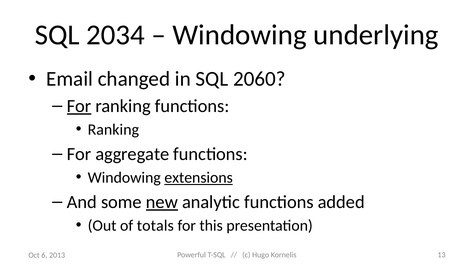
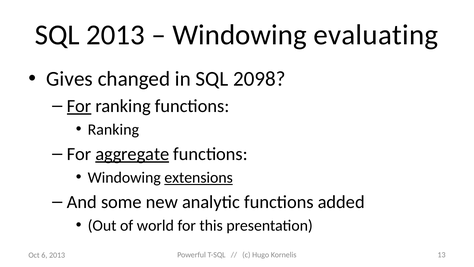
SQL 2034: 2034 -> 2013 (116, 35)
underlying: underlying -> evaluating (376, 35)
Email: Email -> Gives (70, 79)
2060: 2060 -> 2098 (259, 79)
aggregate underline: none -> present (132, 154)
new underline: present -> none (162, 202)
totals: totals -> world (155, 225)
